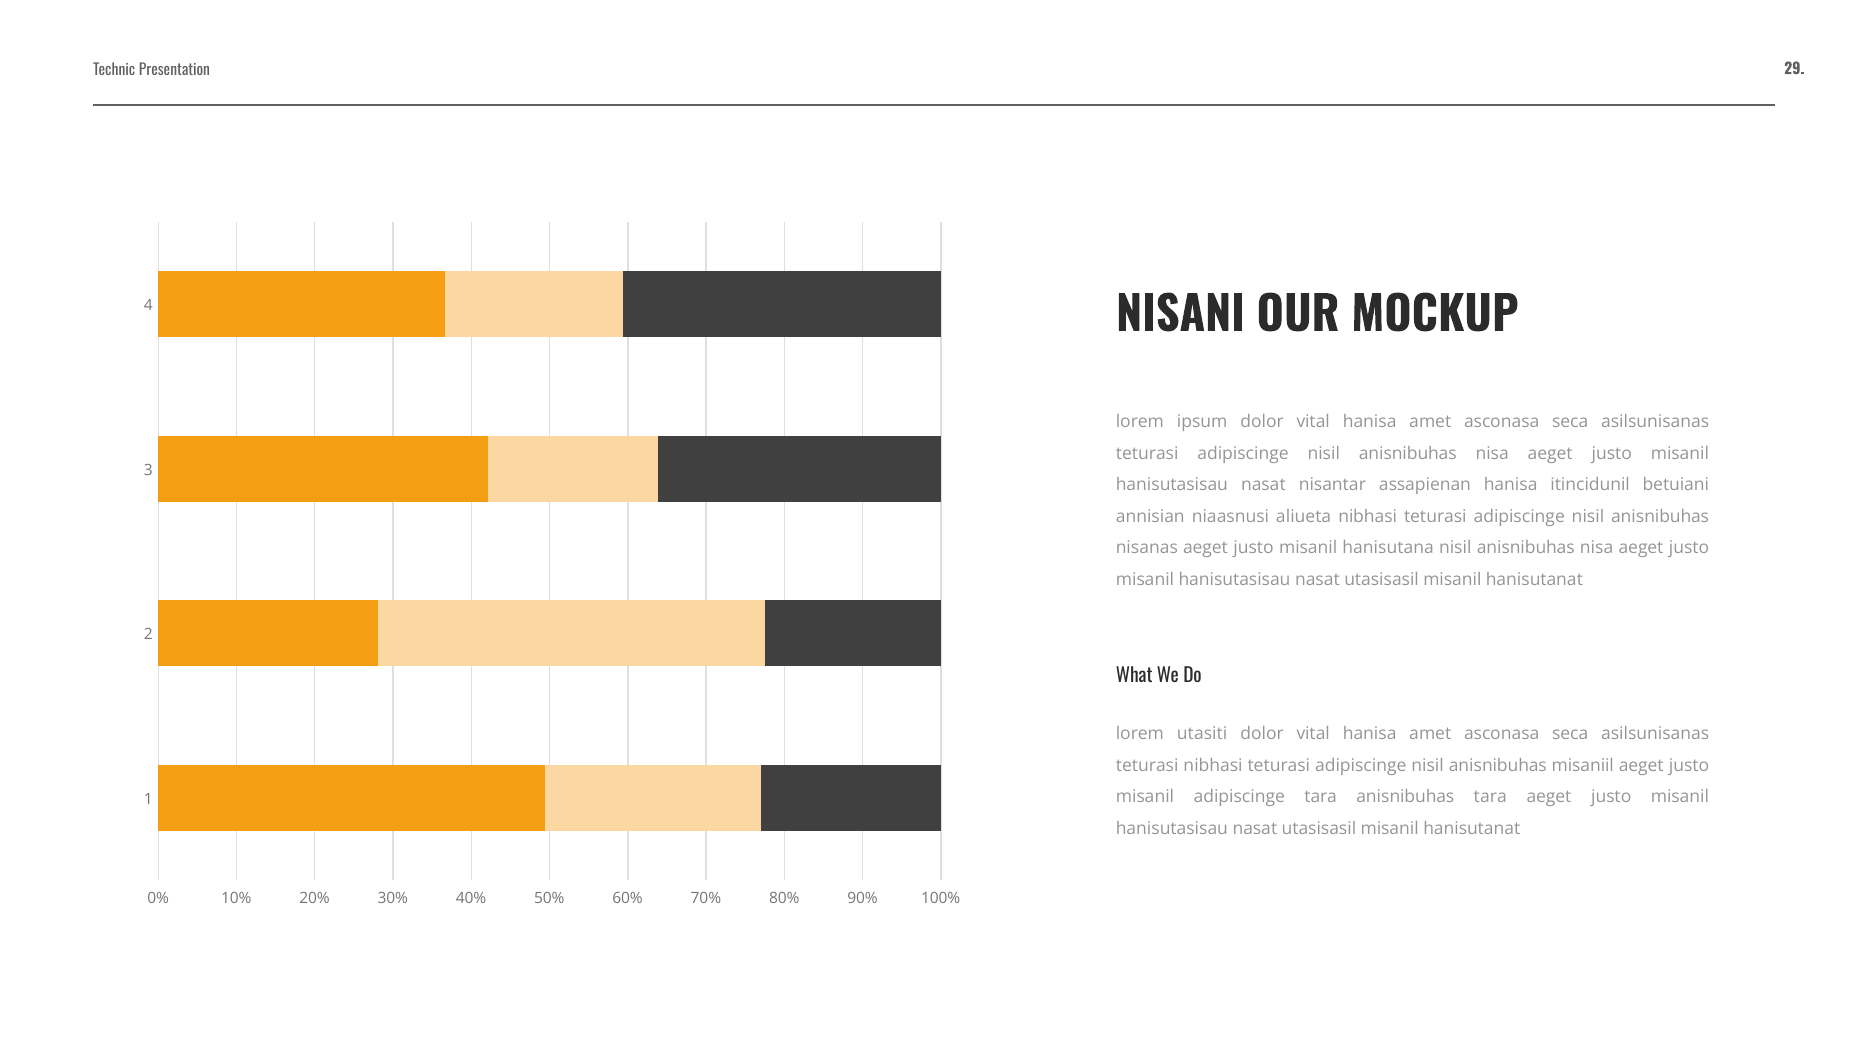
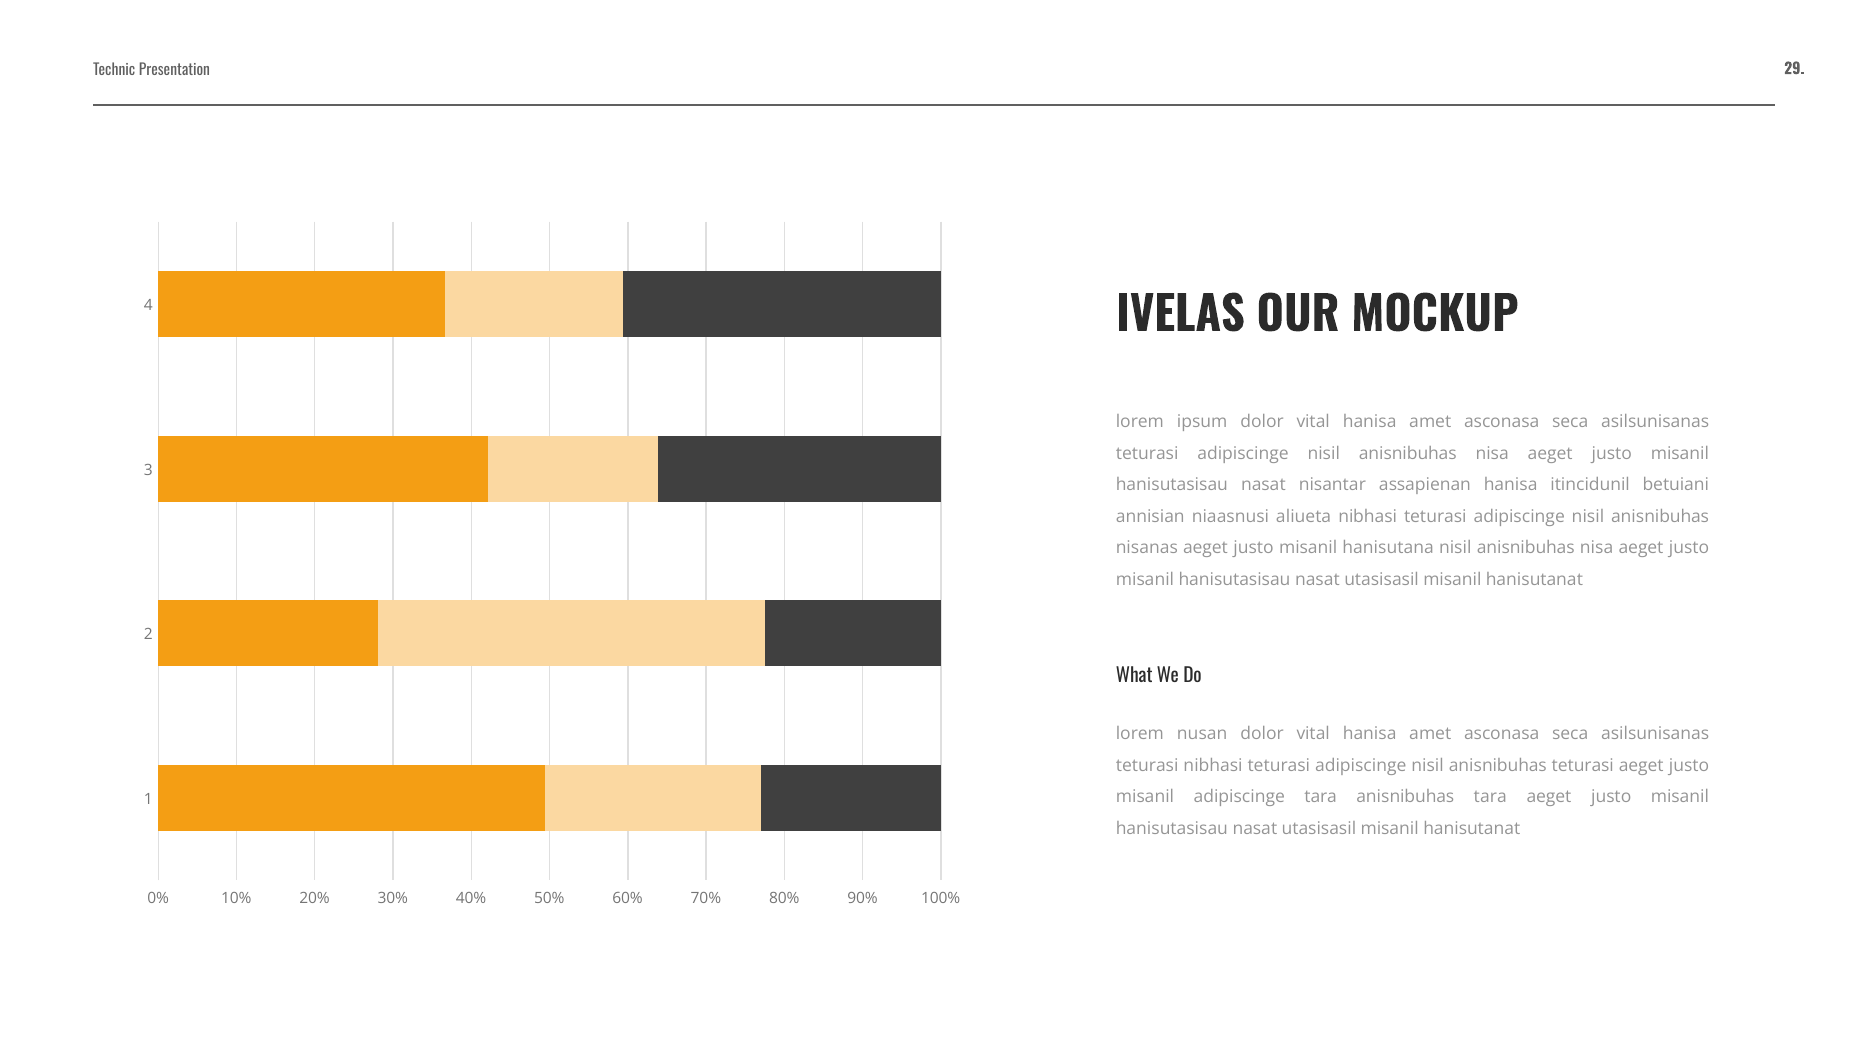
NISANI: NISANI -> IVELAS (1180, 316)
utasiti: utasiti -> nusan (1202, 734)
anisnibuhas misaniil: misaniil -> teturasi (1583, 766)
